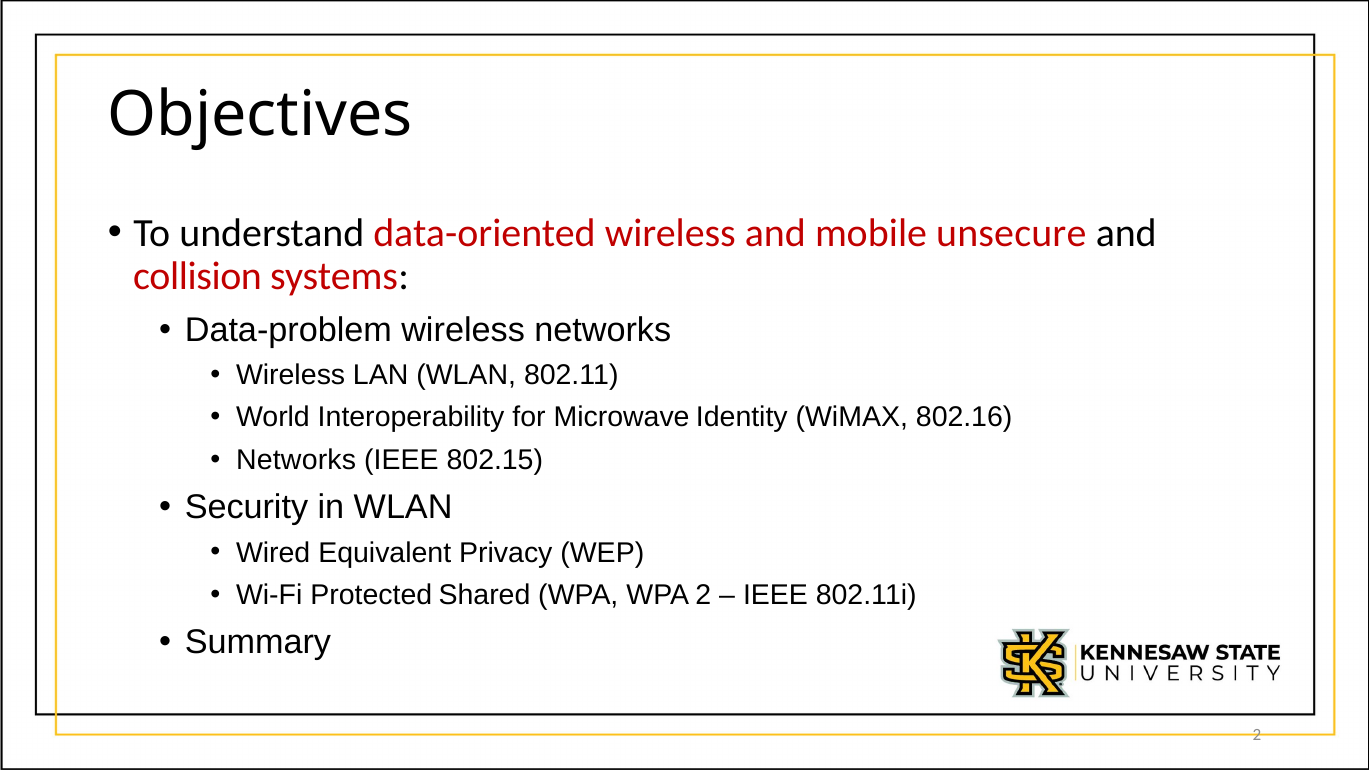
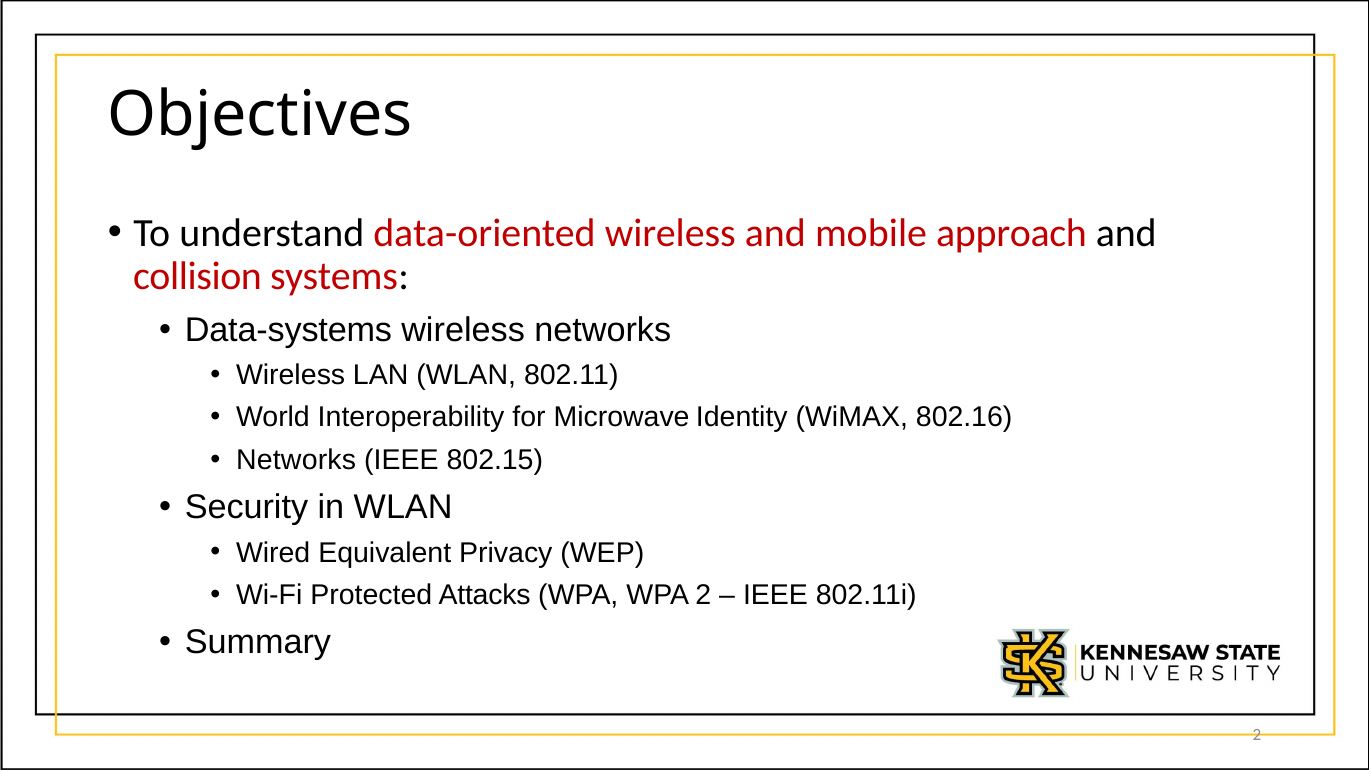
unsecure: unsecure -> approach (1012, 233)
Data-problem: Data-problem -> Data-systems (288, 330)
Shared: Shared -> Attacks (485, 595)
